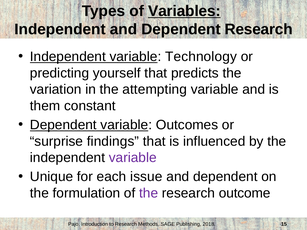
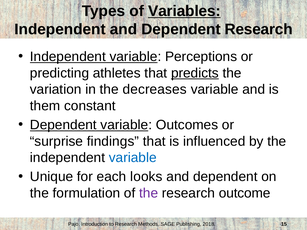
Technology: Technology -> Perceptions (201, 57)
yourself: yourself -> athletes (117, 73)
predicts underline: none -> present (195, 73)
attempting: attempting -> decreases (155, 90)
variable colour: purple -> blue (133, 158)
issue: issue -> looks (146, 177)
